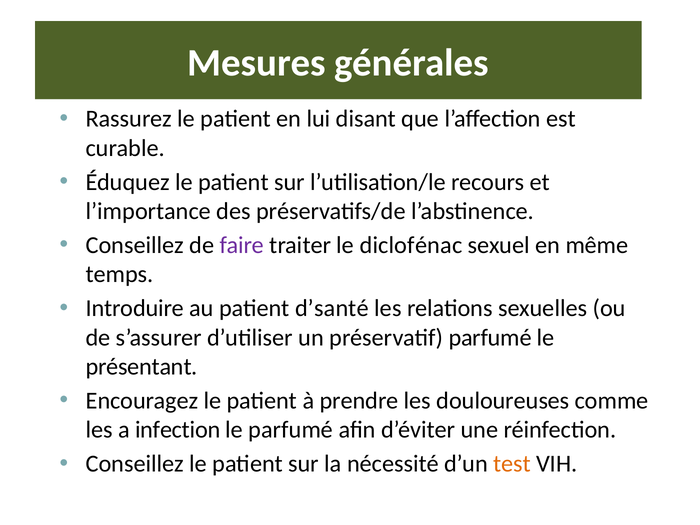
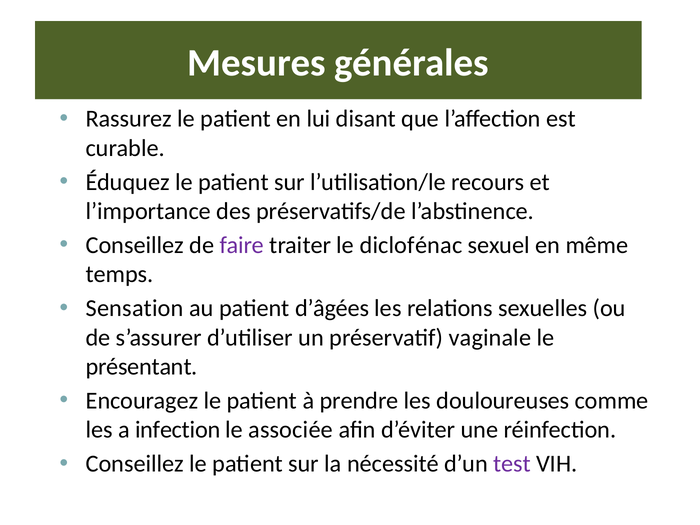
Introduire: Introduire -> Sensation (135, 308)
d’santé: d’santé -> d’âgées (332, 308)
préservatif parfumé: parfumé -> vaginale (490, 338)
le parfumé: parfumé -> associée (291, 430)
test colour: orange -> purple (512, 464)
